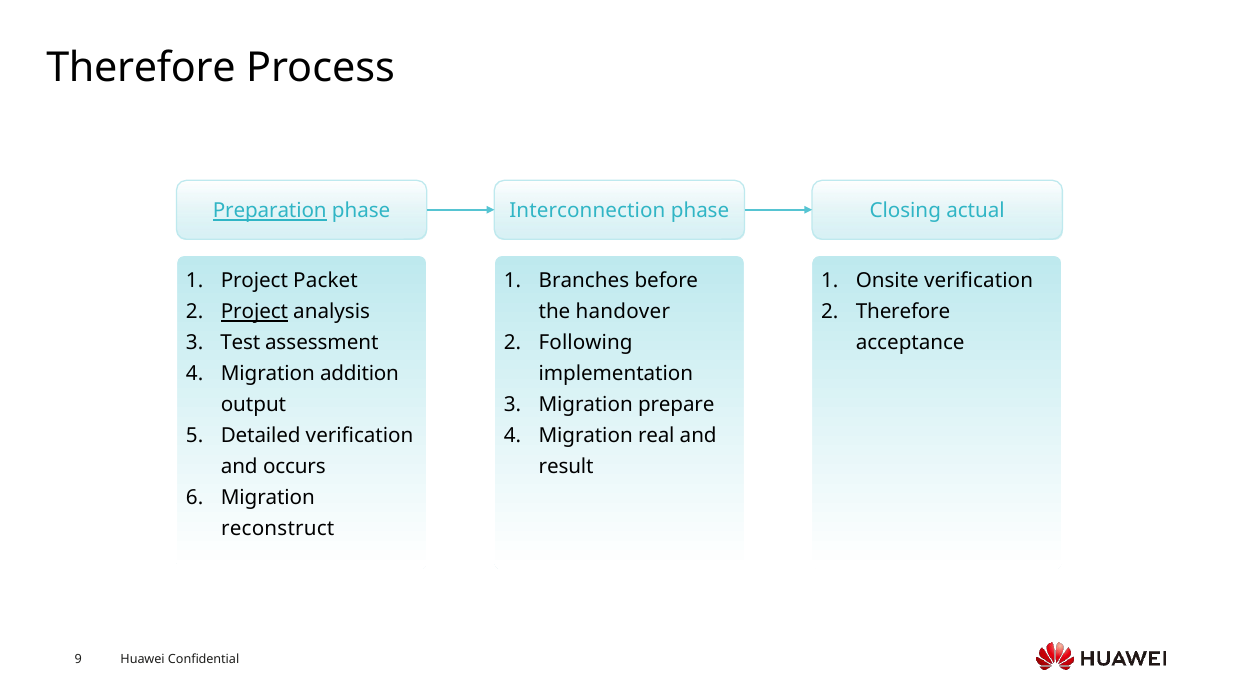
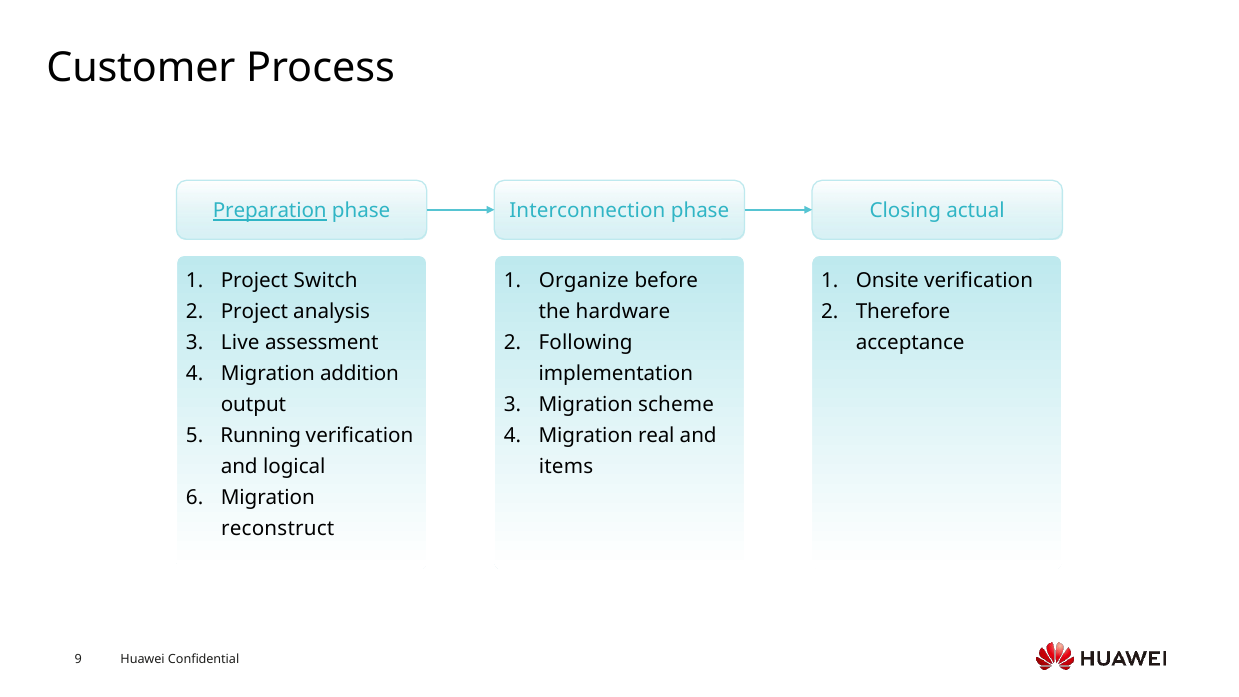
Therefore: Therefore -> Customer (141, 68)
Packet: Packet -> Switch (326, 281)
Branches: Branches -> Organize (584, 281)
Project underline: present -> none (254, 312)
handover: handover -> hardware (623, 312)
Test: Test -> Live (240, 343)
prepare: prepare -> scheme (676, 405)
Detailed: Detailed -> Running (261, 436)
occurs: occurs -> logical (294, 467)
result: result -> items (566, 467)
